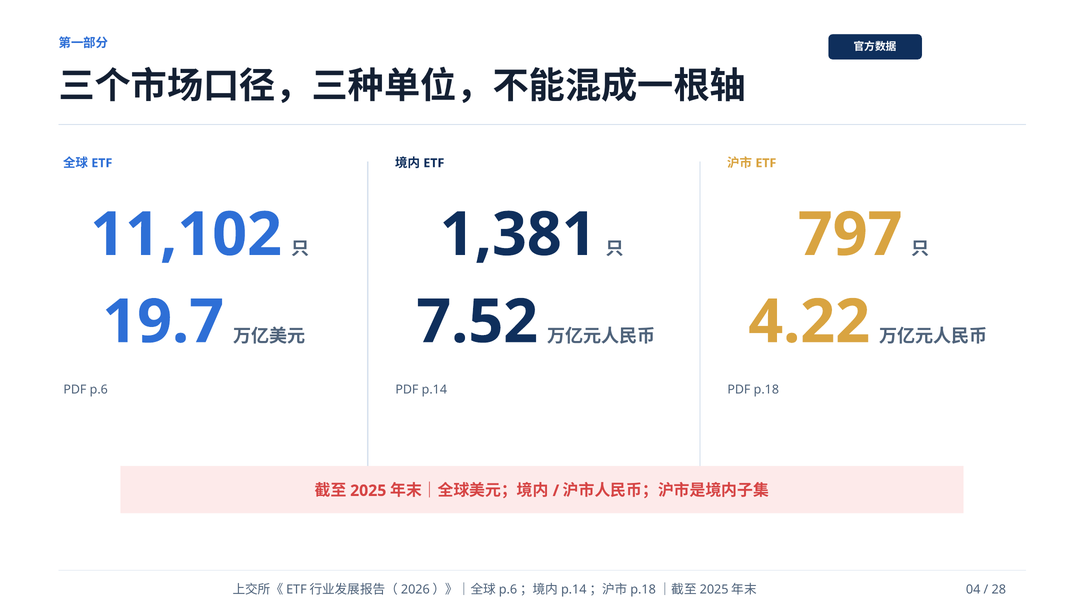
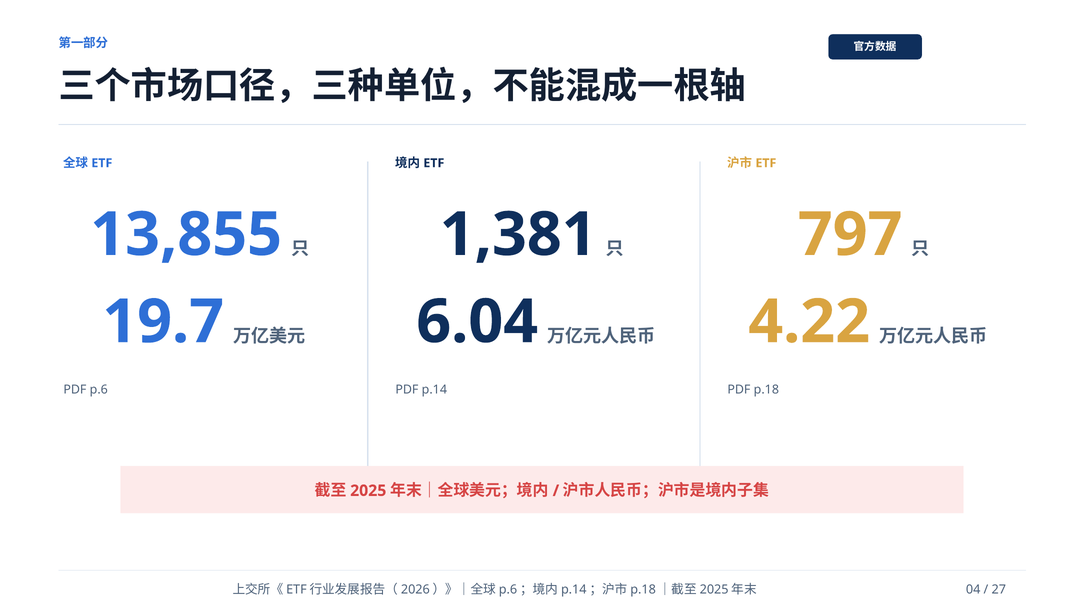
11,102: 11,102 -> 13,855 (186, 235)
7.52: 7.52 -> 6.04 (477, 322)
28: 28 -> 27 (999, 589)
